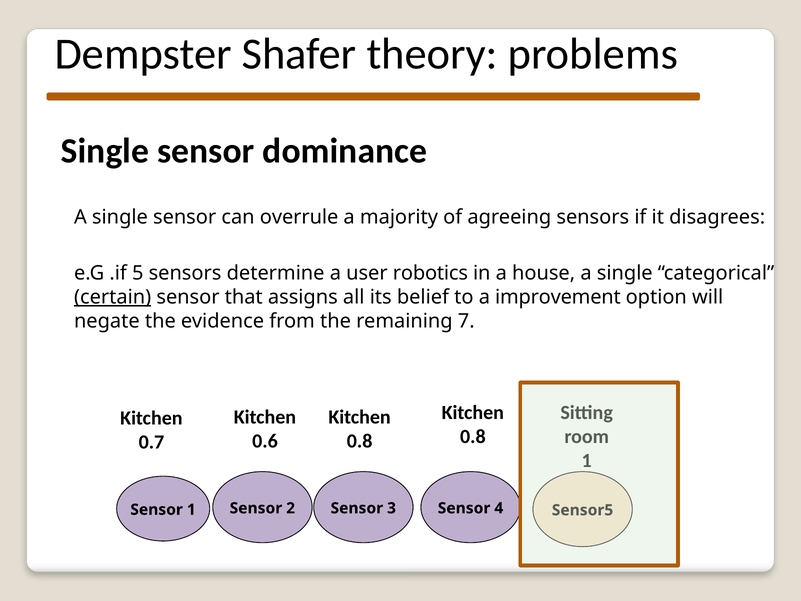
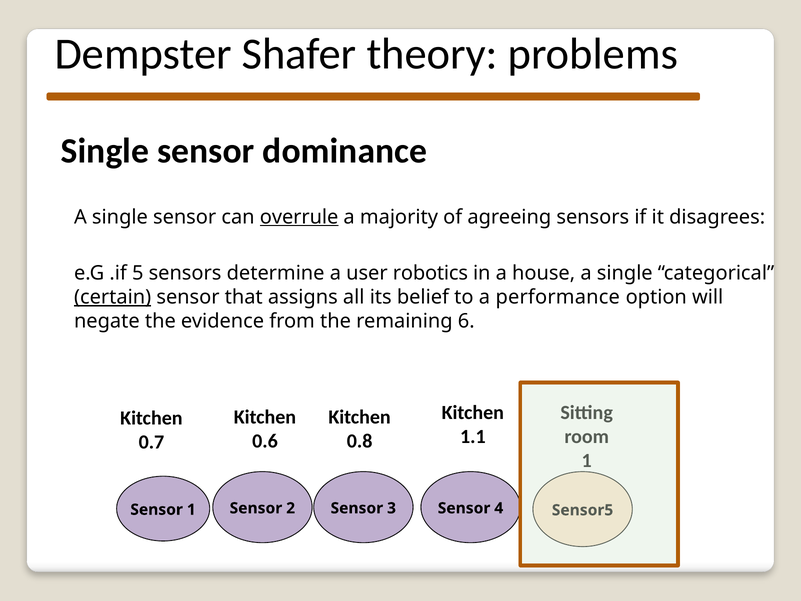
overrule underline: none -> present (299, 217)
improvement: improvement -> performance (558, 297)
7: 7 -> 6 (466, 321)
0.8: 0.8 -> 1.1 (473, 436)
